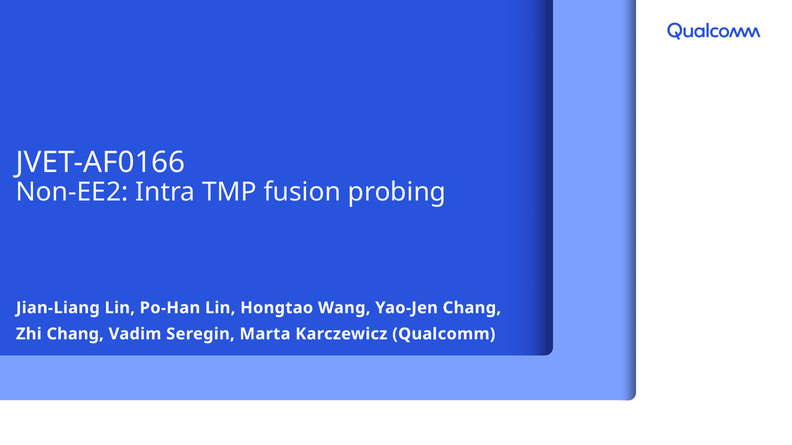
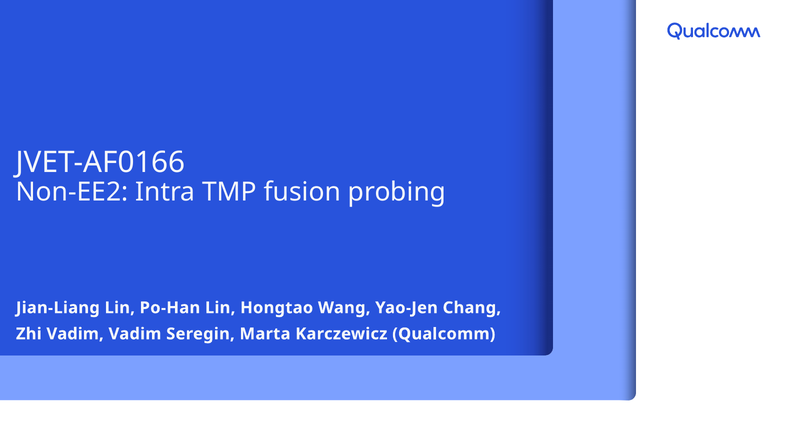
Chang: Chang -> Vadim (75, 334)
